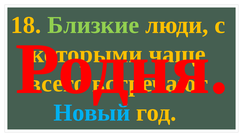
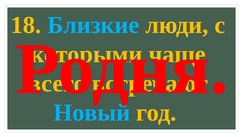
Близкие colour: light green -> light blue (93, 25)
